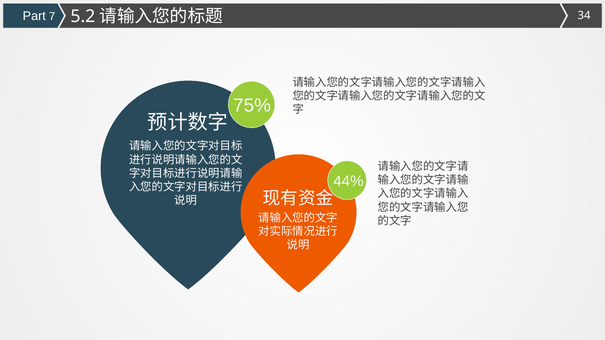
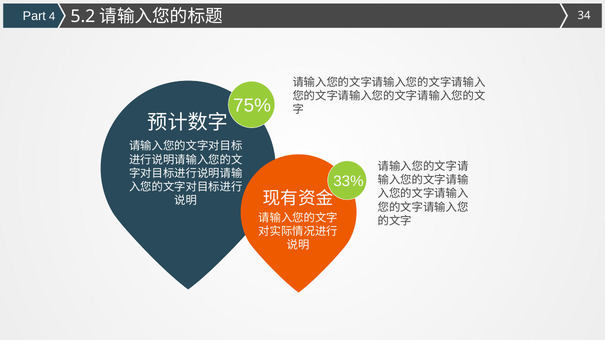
7: 7 -> 4 (52, 16)
44%: 44% -> 33% (348, 181)
